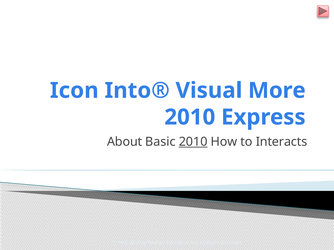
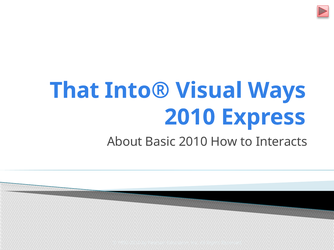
Icon: Icon -> That (74, 91)
More: More -> Ways (277, 91)
2010 underline: present -> none (193, 142)
